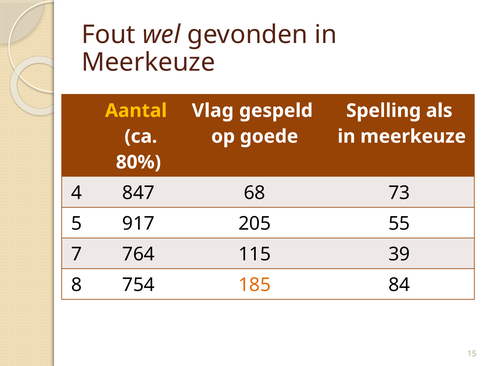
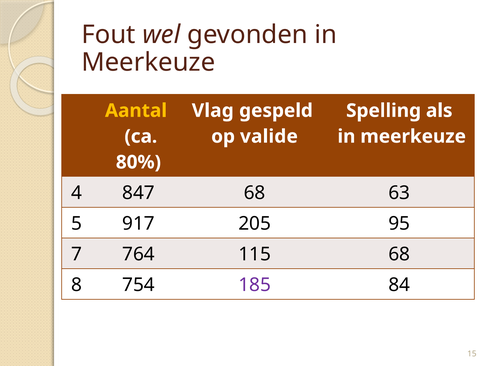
goede: goede -> valide (269, 136)
73: 73 -> 63 (399, 193)
55: 55 -> 95 (399, 224)
115 39: 39 -> 68 (399, 254)
185 colour: orange -> purple (255, 285)
